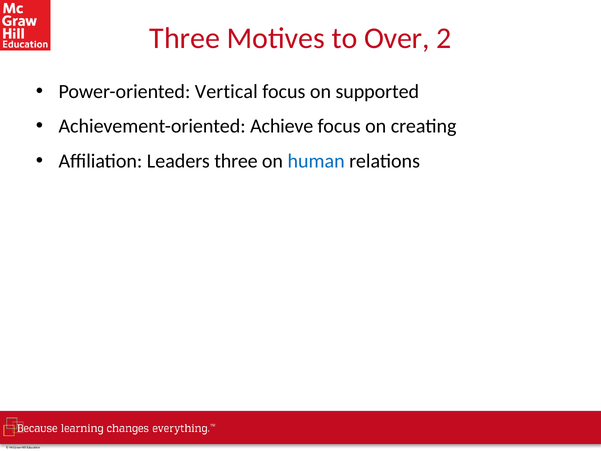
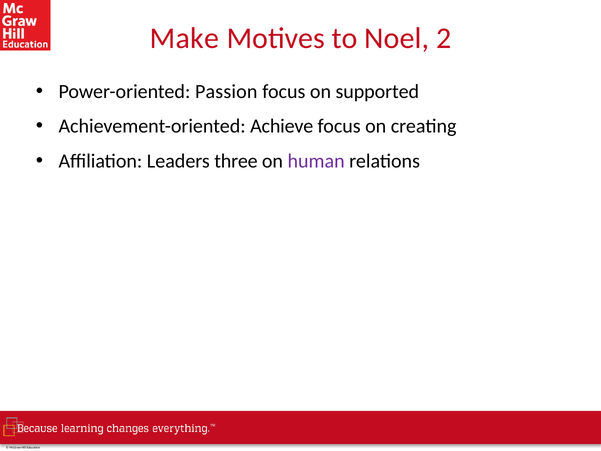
Three: Three -> Make (185, 38)
Over: Over -> Noel (397, 38)
Vertical: Vertical -> Passion (226, 92)
human colour: blue -> purple (316, 161)
